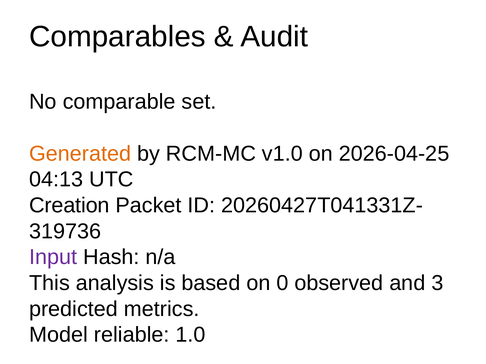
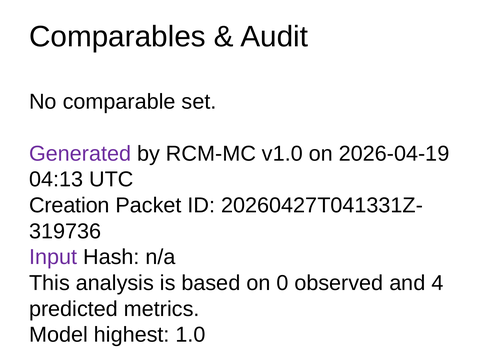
Generated colour: orange -> purple (80, 154)
2026-04-25: 2026-04-25 -> 2026-04-19 (394, 154)
3: 3 -> 4 (437, 283)
reliable: reliable -> highest (132, 335)
